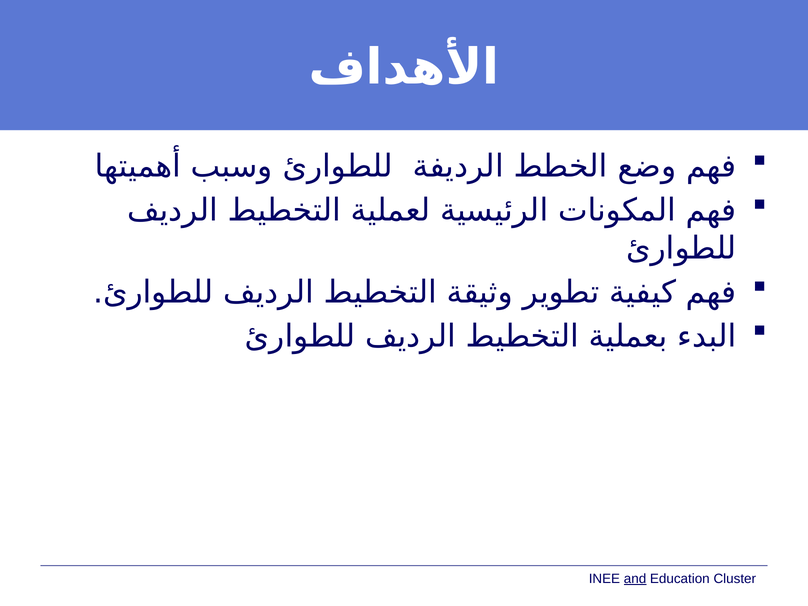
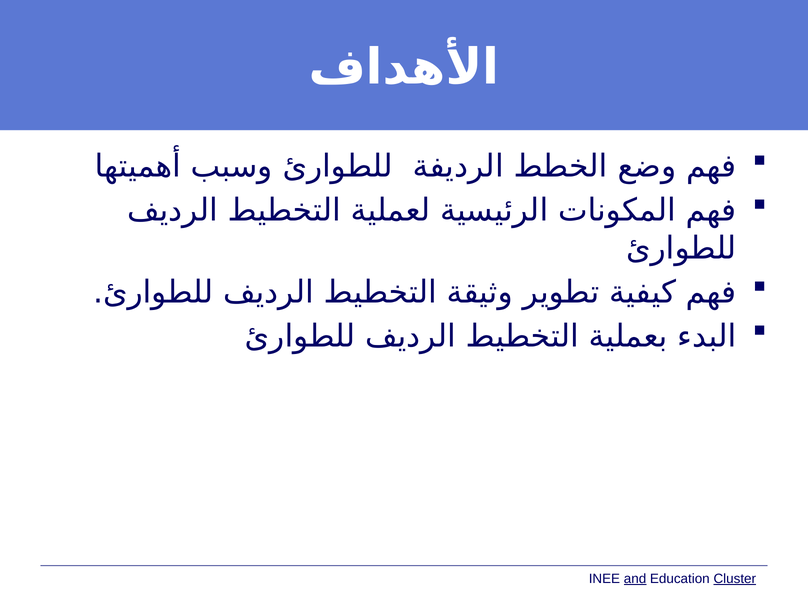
Cluster underline: none -> present (735, 579)
